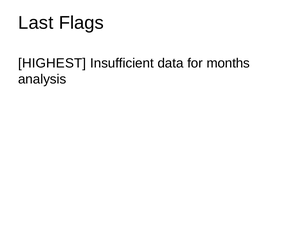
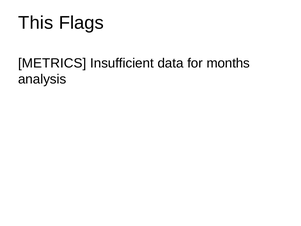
Last: Last -> This (36, 23)
HIGHEST: HIGHEST -> METRICS (52, 63)
